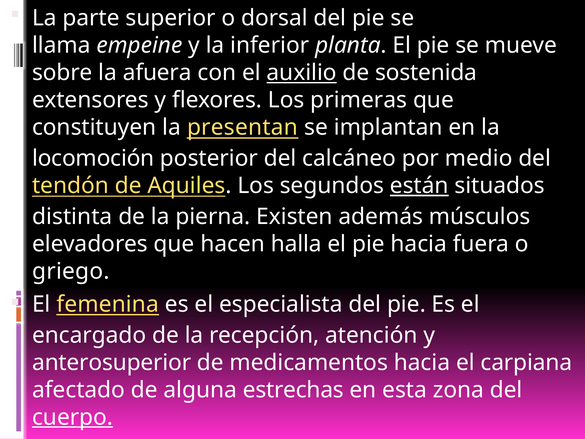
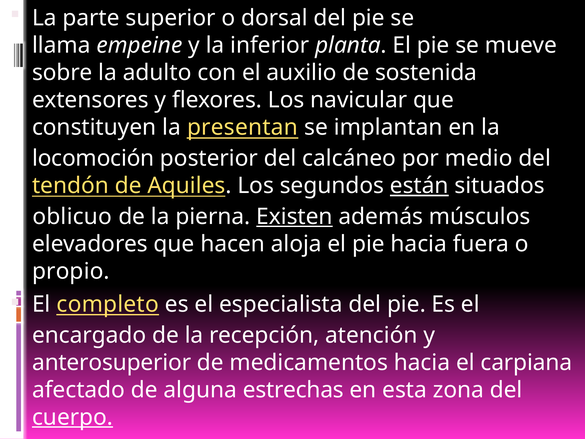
afuera: afuera -> adulto (157, 73)
auxilio underline: present -> none (302, 73)
primeras: primeras -> navicular (359, 100)
distinta: distinta -> oblicuo (72, 217)
Existen underline: none -> present (295, 217)
halla: halla -> aloja (296, 244)
griego: griego -> propio (71, 271)
femenina: femenina -> completo (108, 304)
